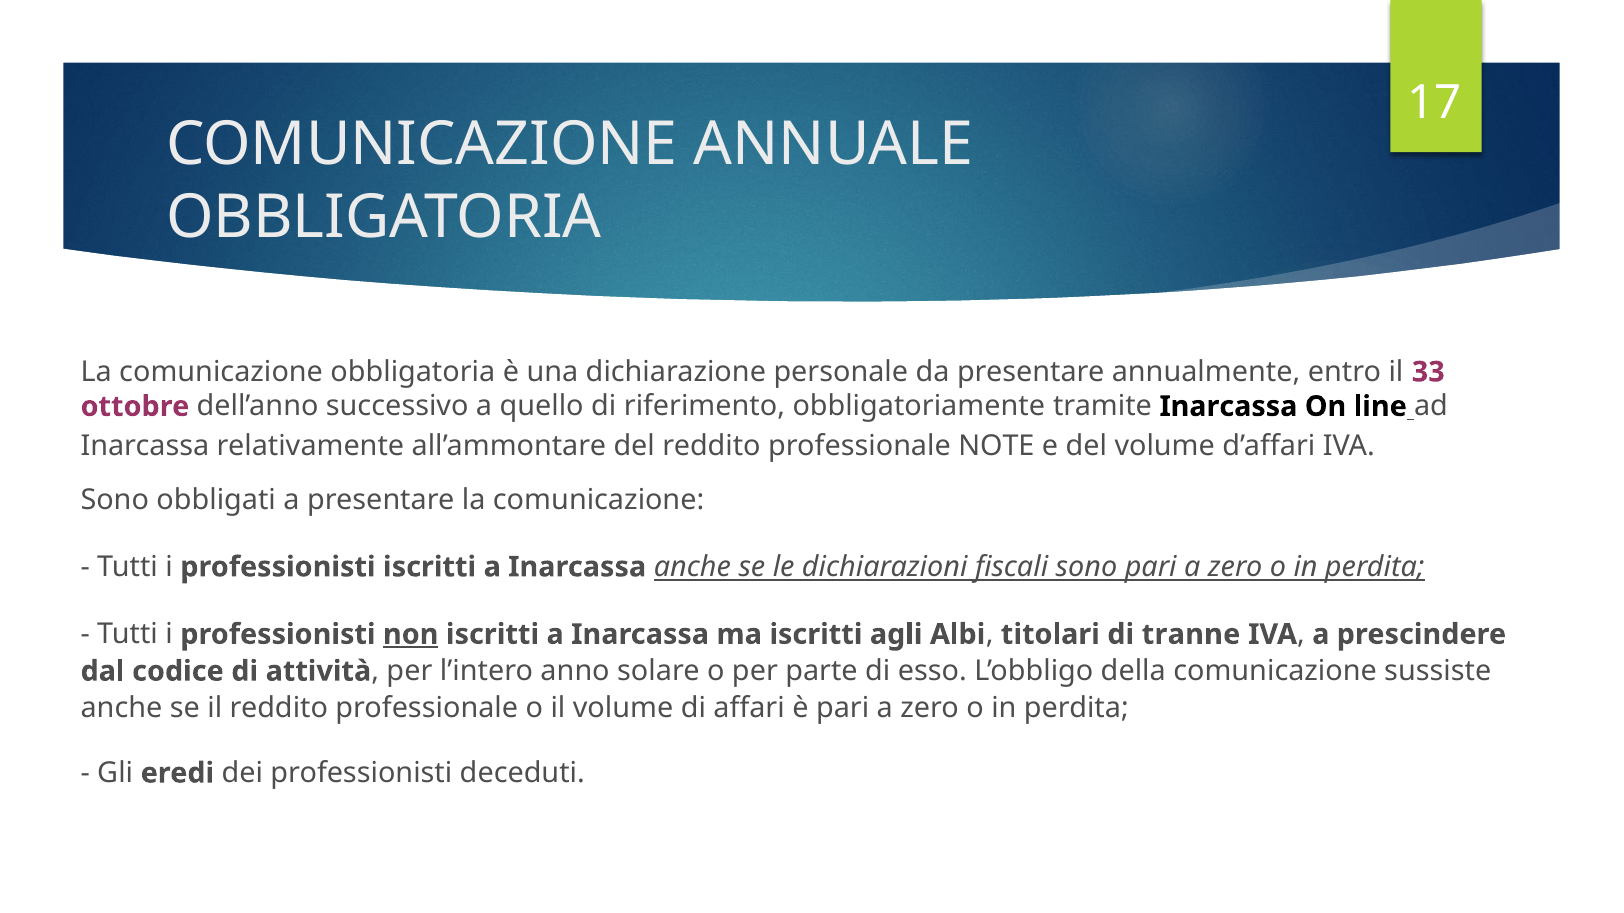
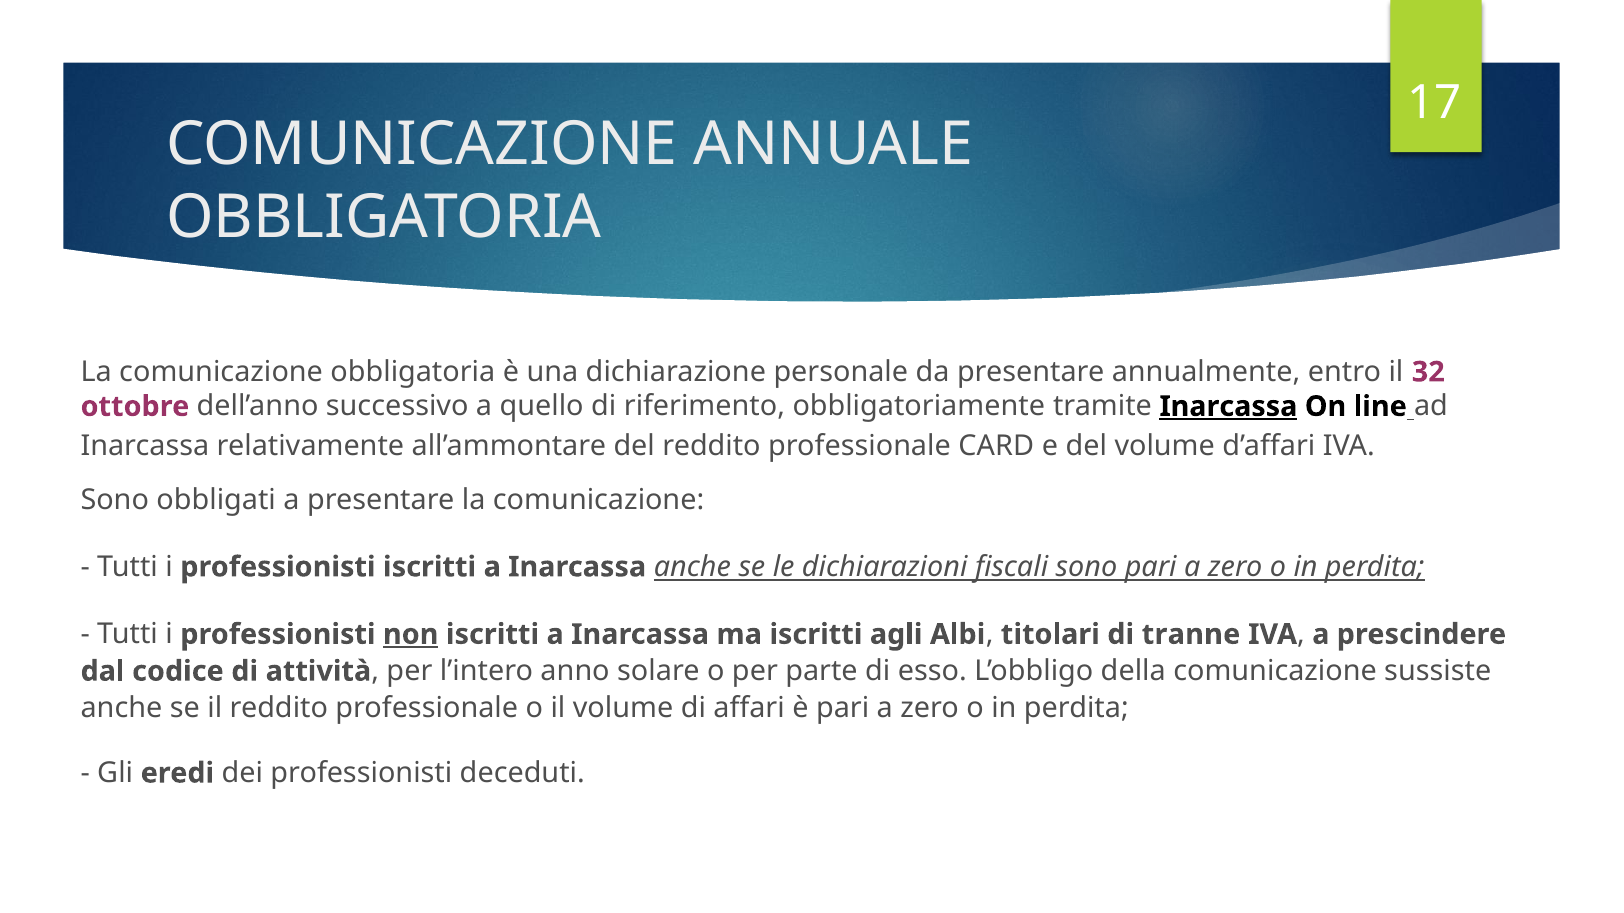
33: 33 -> 32 (1428, 372)
Inarcassa underline: none -> present (1228, 407)
NOTE: NOTE -> CARD (996, 446)
